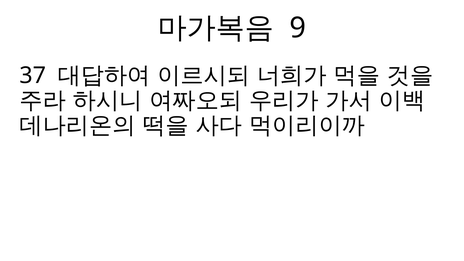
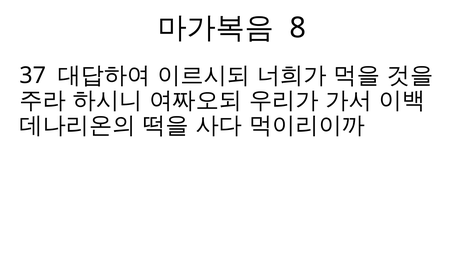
9: 9 -> 8 (298, 28)
